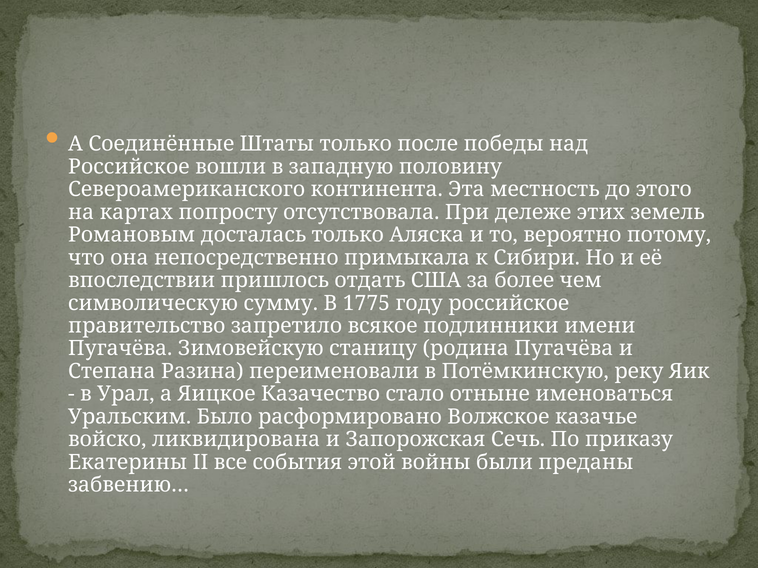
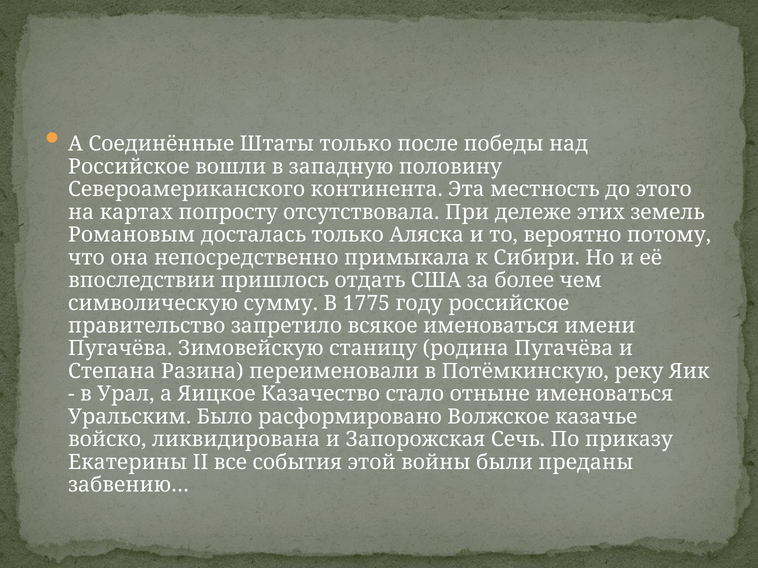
всякое подлинники: подлинники -> именоваться (491, 326)
